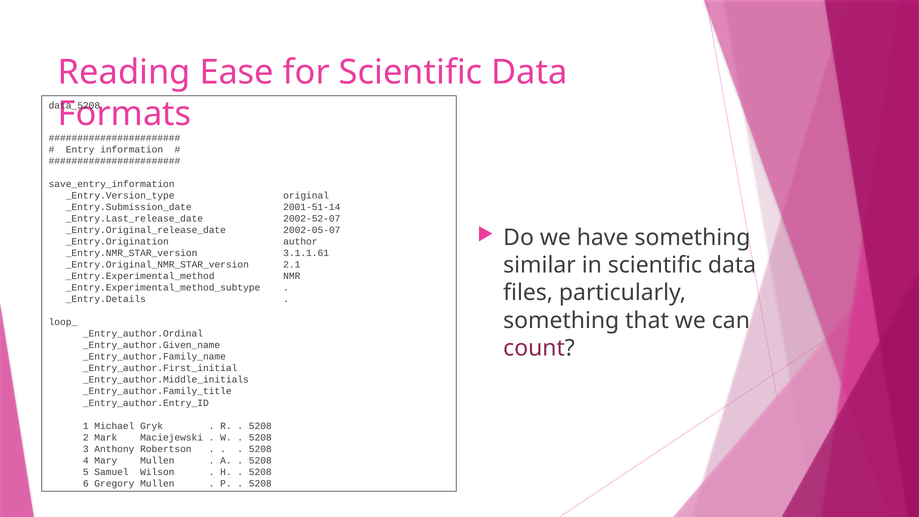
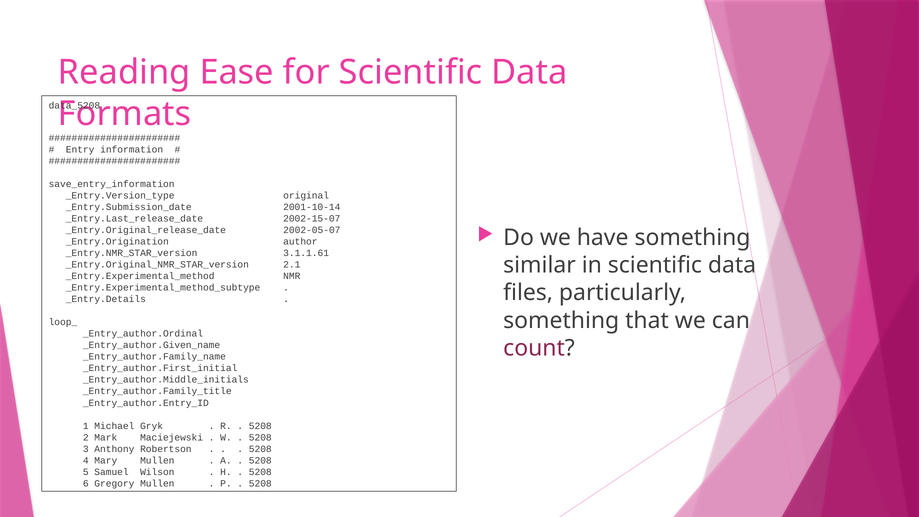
2001-51-14: 2001-51-14 -> 2001-10-14 (312, 207)
2002-52-07: 2002-52-07 -> 2002-15-07 (312, 219)
